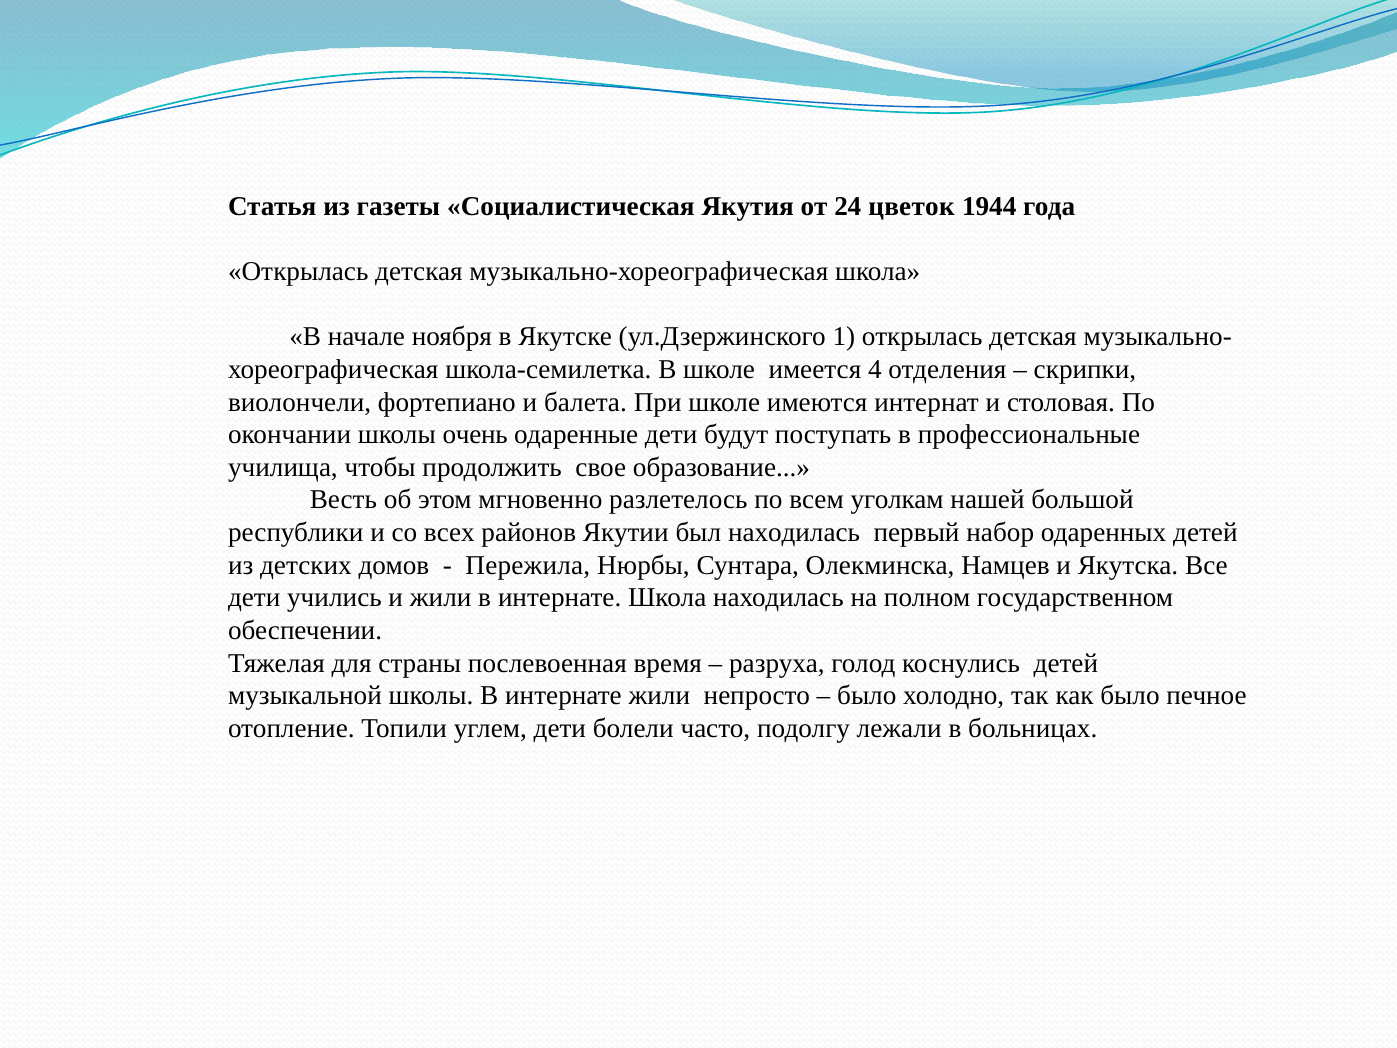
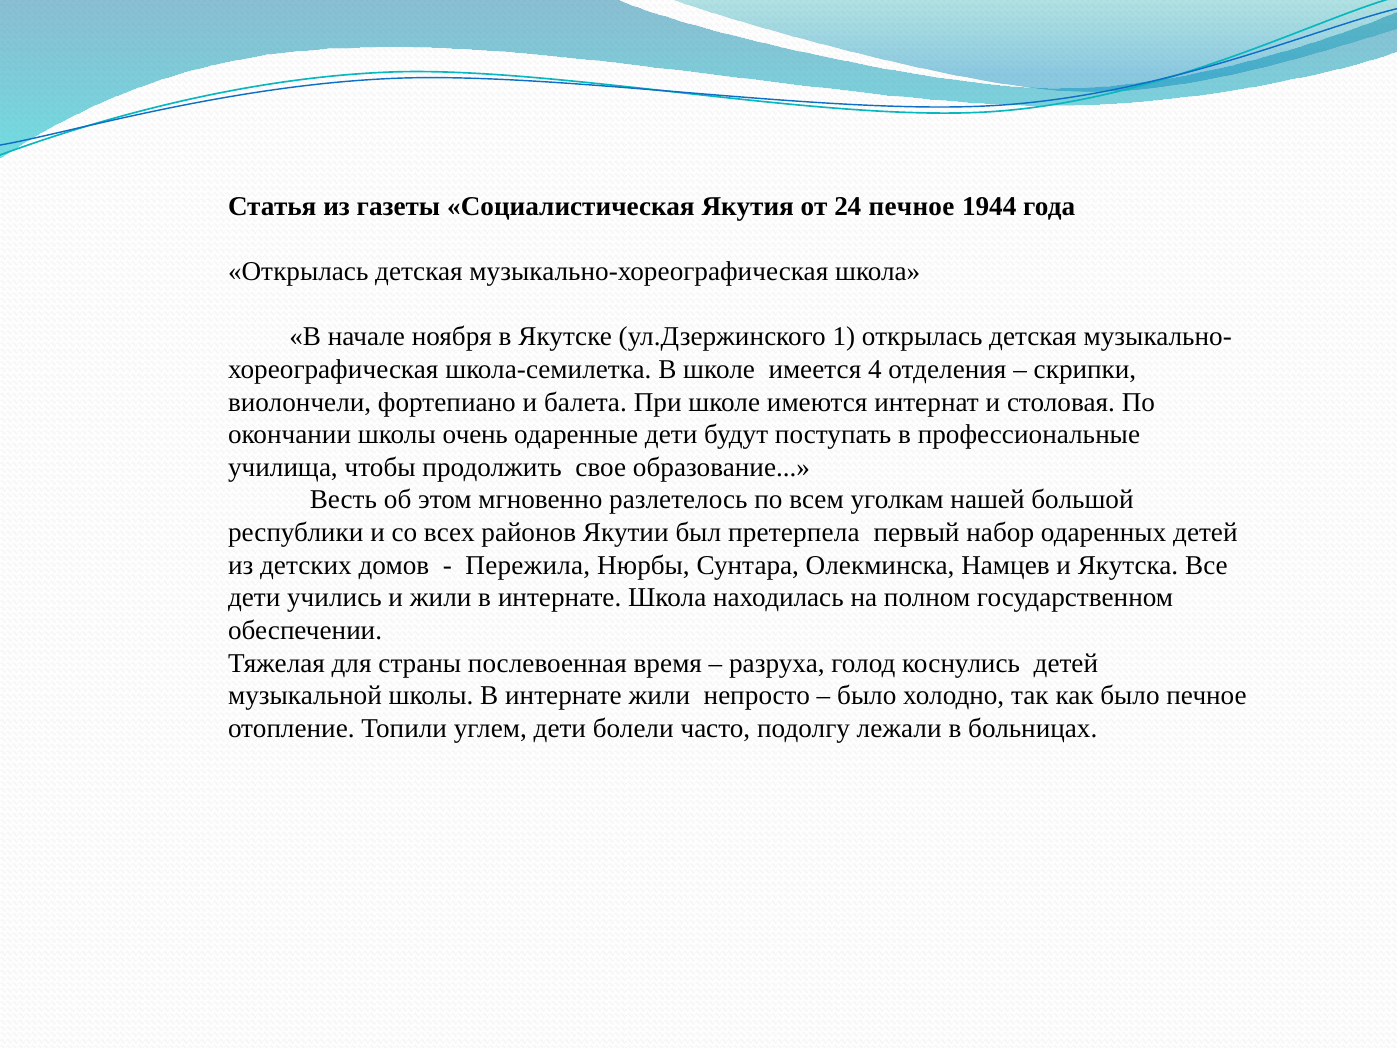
24 цветок: цветок -> печное (912, 206)
был находилась: находилась -> претерпела (794, 533)
